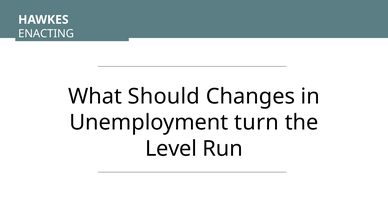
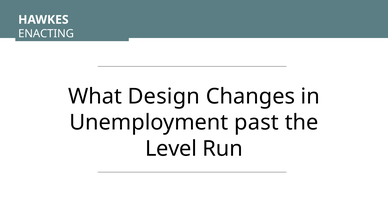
Should: Should -> Design (164, 96)
turn: turn -> past (256, 123)
